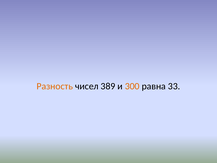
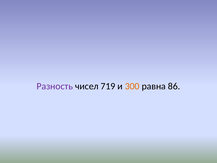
Разность colour: orange -> purple (55, 86)
389: 389 -> 719 (108, 86)
33: 33 -> 86 (174, 86)
